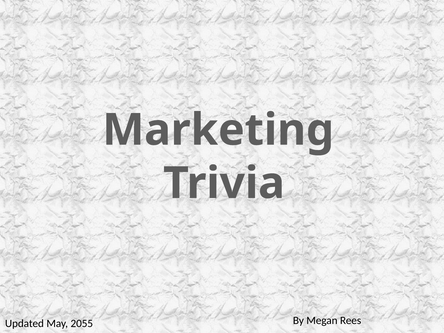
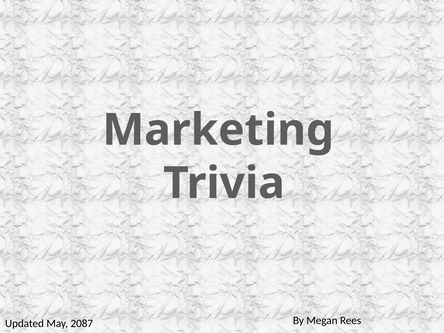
2055: 2055 -> 2087 (82, 324)
